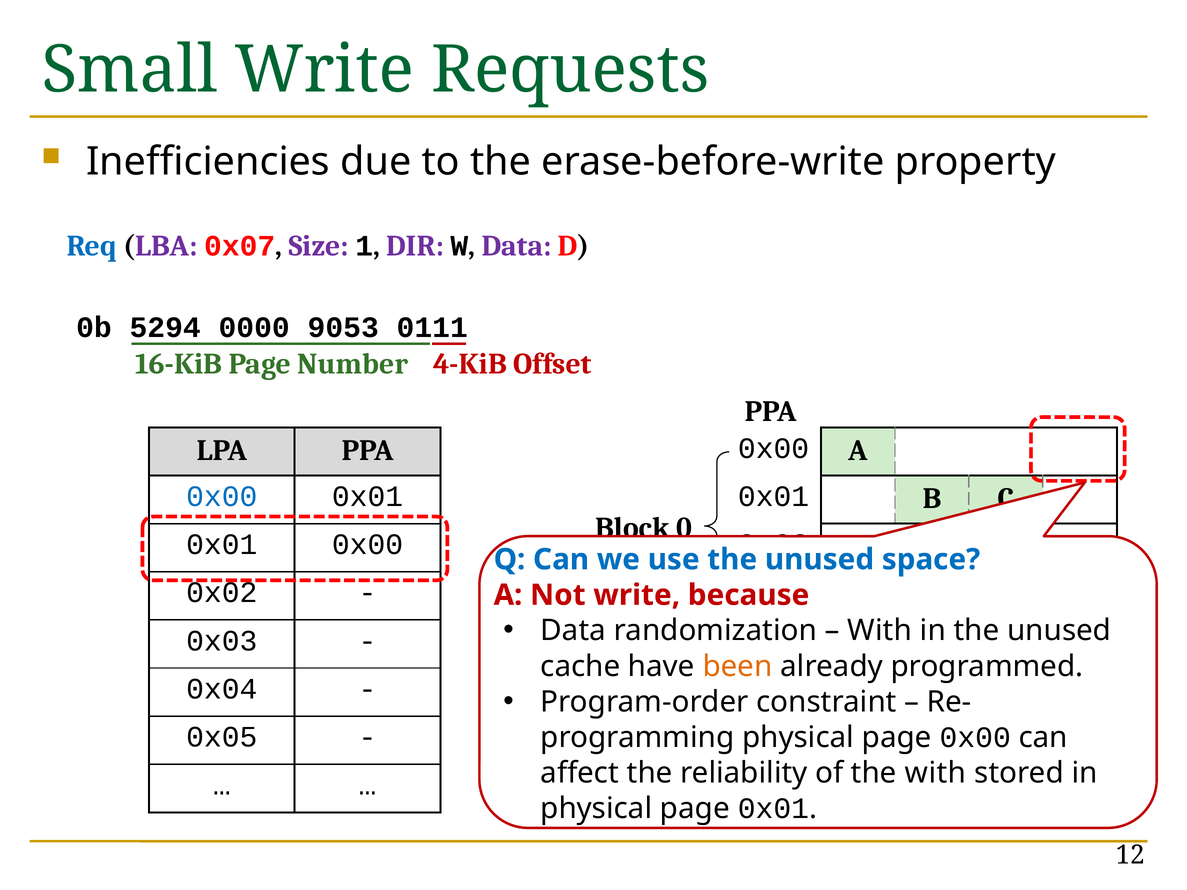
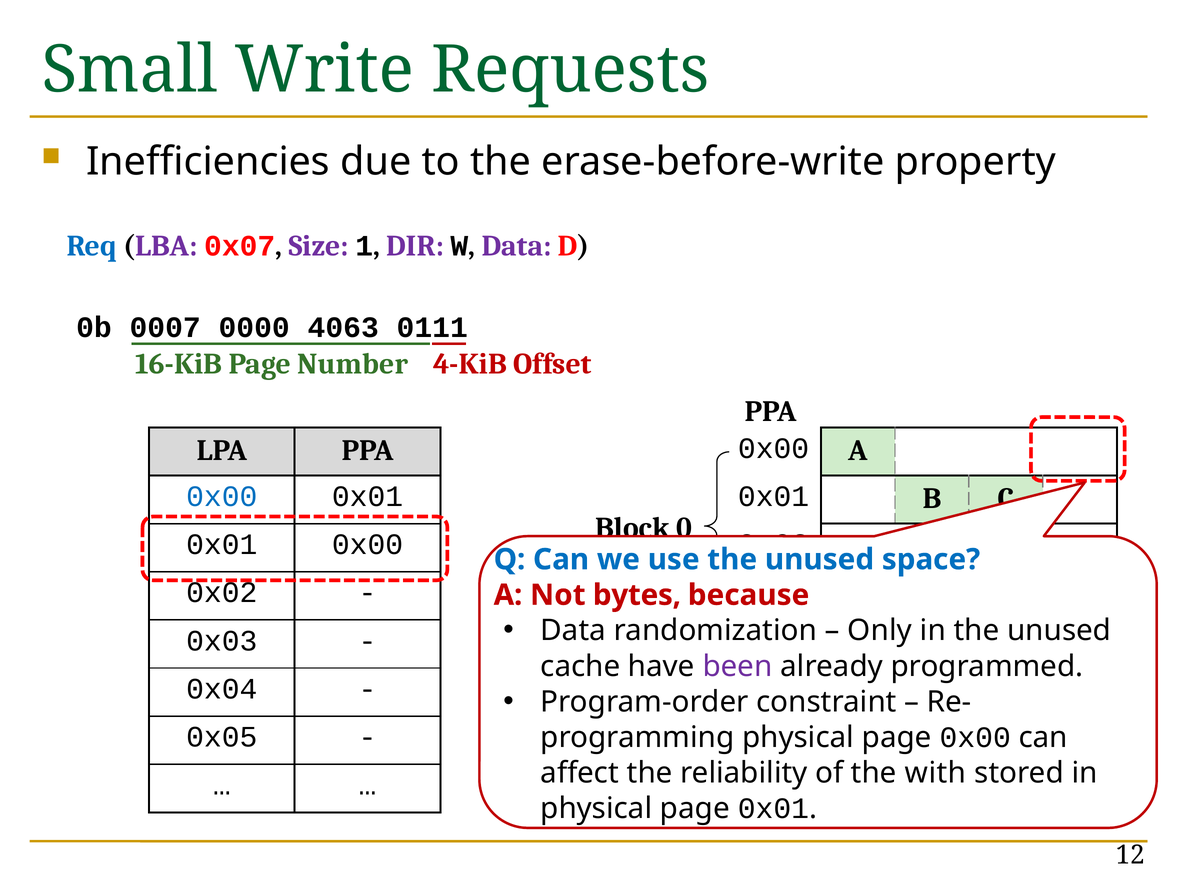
5294: 5294 -> 0007 (165, 328)
9053: 9053 -> 4063 (343, 328)
Not write: write -> bytes (637, 595)
With: With -> Only (880, 631)
been colour: orange -> purple (737, 666)
